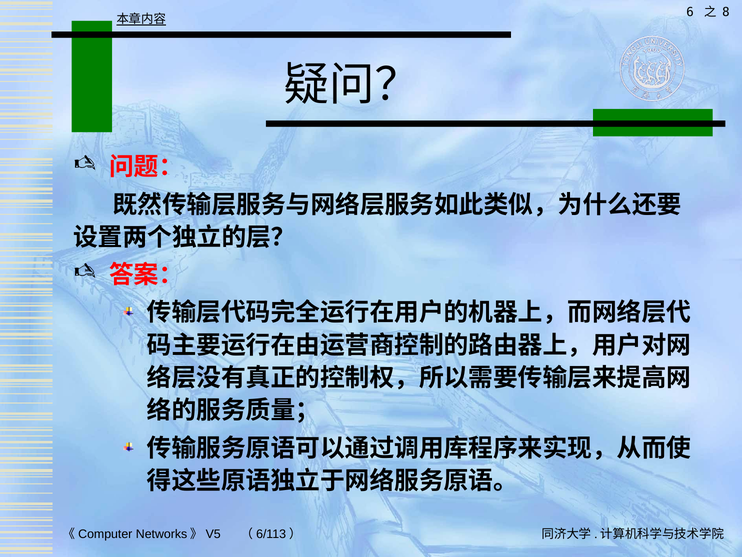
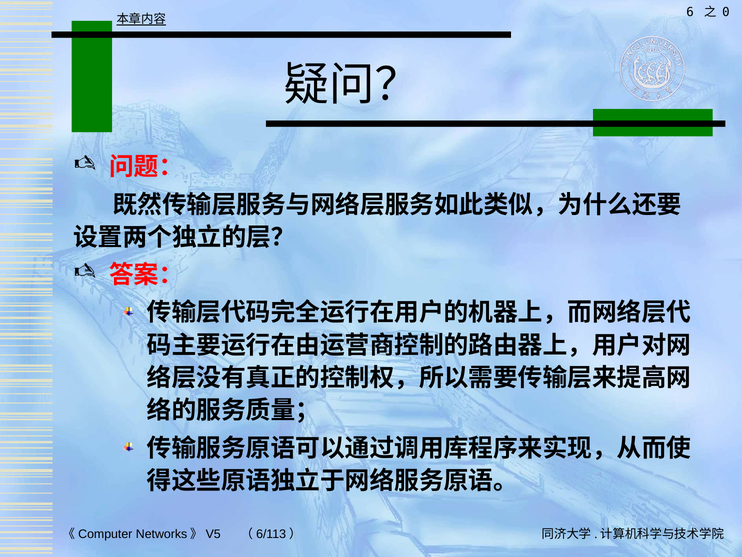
8: 8 -> 0 (726, 12)
